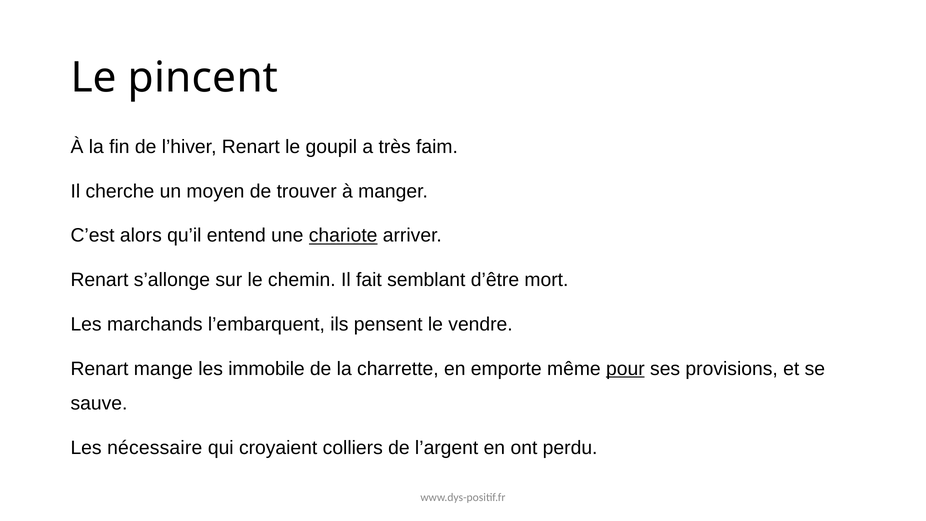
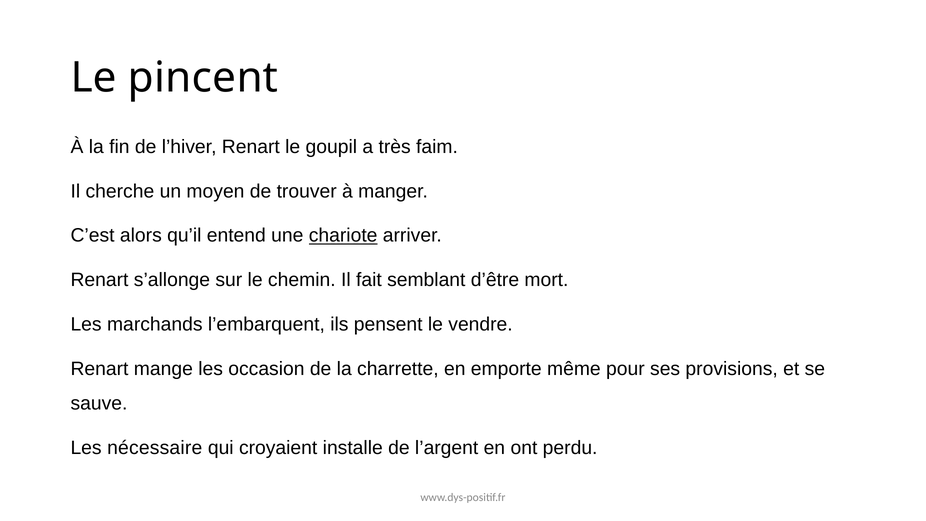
immobile: immobile -> occasion (266, 369)
pour underline: present -> none (625, 369)
colliers: colliers -> installe (353, 448)
